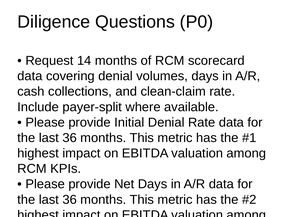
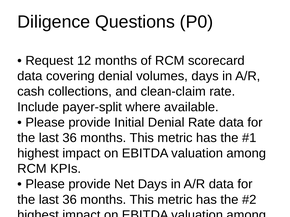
14: 14 -> 12 (84, 61)
